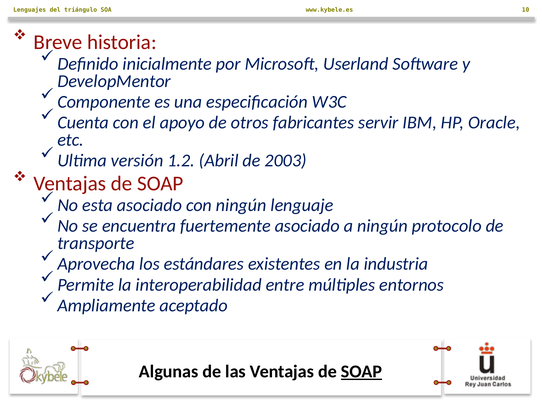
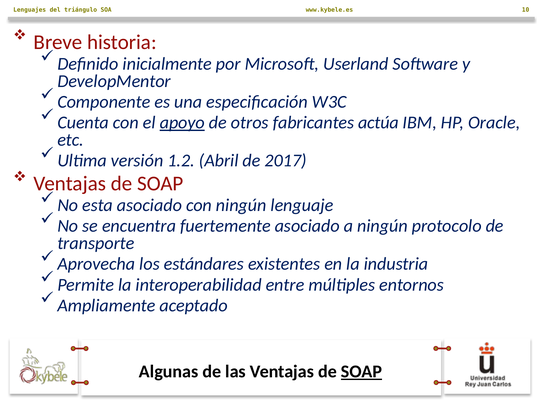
apoyo underline: none -> present (182, 123)
servir: servir -> actúa (378, 123)
2003: 2003 -> 2017 (286, 161)
